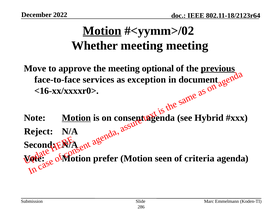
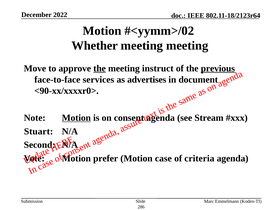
Motion underline: present -> none (102, 31)
the underline: none -> present (100, 68)
optional: optional -> instruct (158, 68)
exception: exception -> advertises (147, 80)
<16-xx/xxxxr0>: <16-xx/xxxxr0> -> <90-xx/xxxxr0> (66, 91)
Hybrid: Hybrid -> Stream (209, 118)
Reject: Reject -> Stuart (39, 131)
seen: seen -> case (163, 158)
